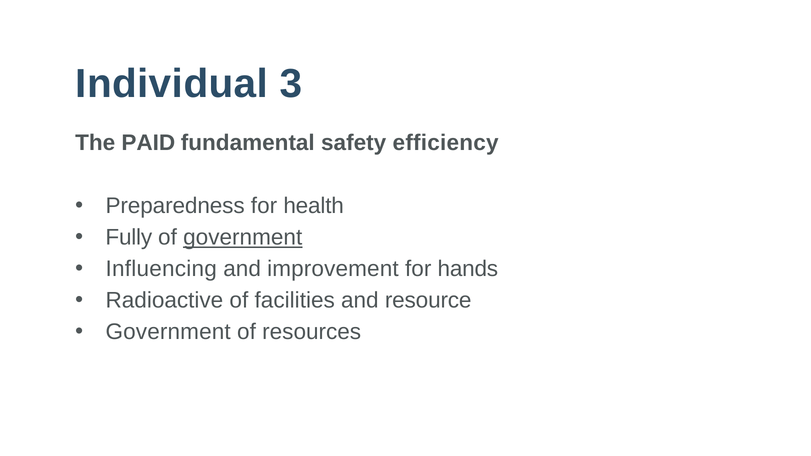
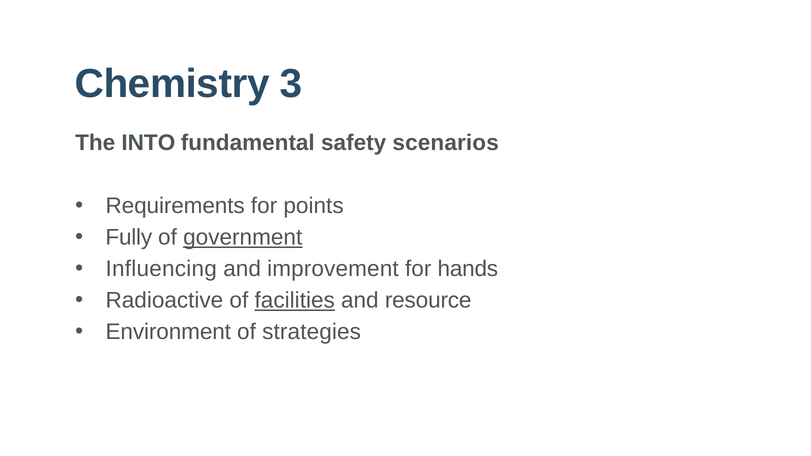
Individual: Individual -> Chemistry (172, 84)
PAID: PAID -> INTO (148, 143)
efficiency: efficiency -> scenarios (446, 143)
Preparedness: Preparedness -> Requirements (175, 206)
health: health -> points (314, 206)
facilities underline: none -> present (295, 301)
Government: Government -> Environment (168, 332)
resources: resources -> strategies (312, 332)
